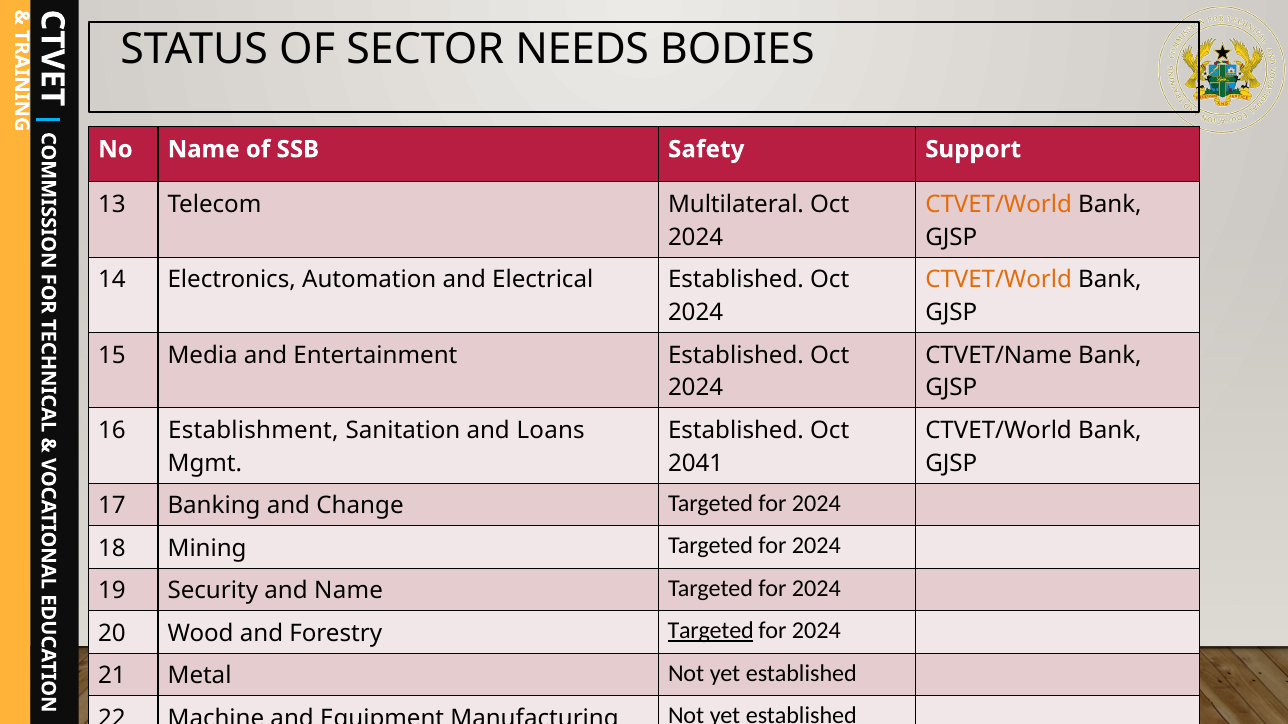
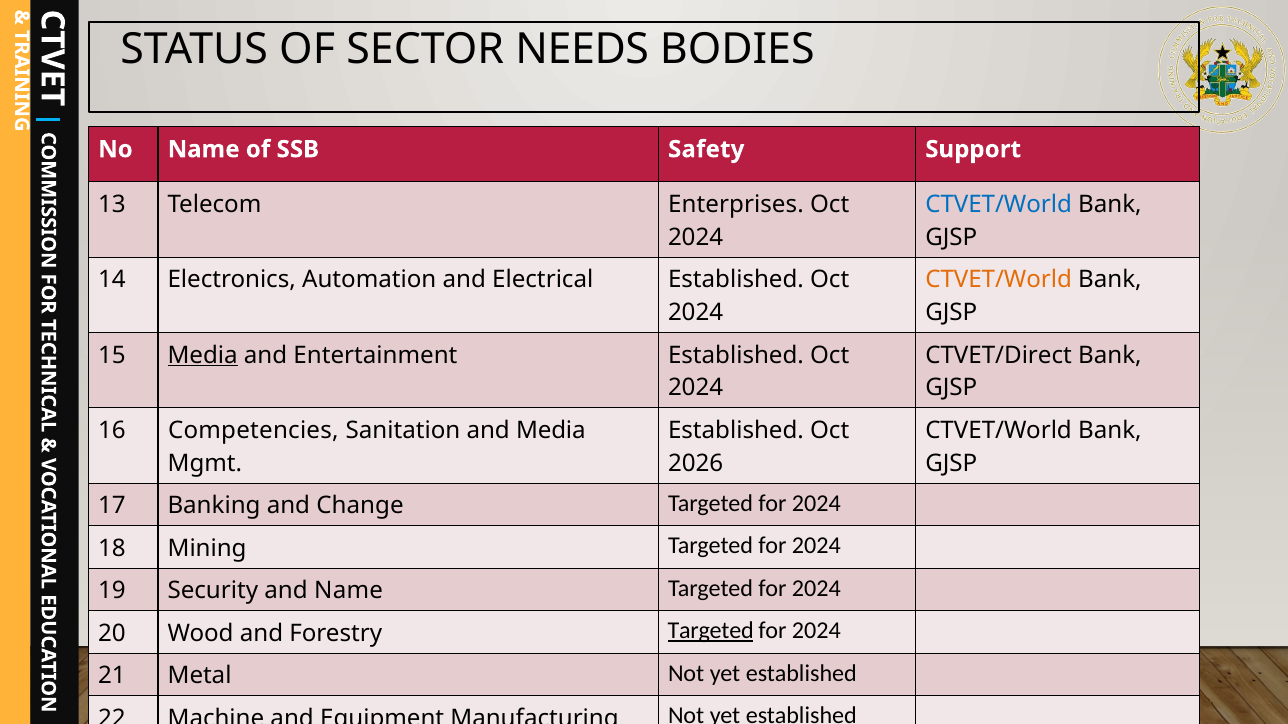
Multilateral: Multilateral -> Enterprises (736, 205)
CTVET/World colour: orange -> blue (999, 205)
Media underline: none -> present (203, 355)
CTVET/Name: CTVET/Name -> CTVET/Direct (999, 355)
Establishment: Establishment -> Competencies (253, 431)
and Loans: Loans -> Media (551, 431)
2041: 2041 -> 2026 (696, 464)
